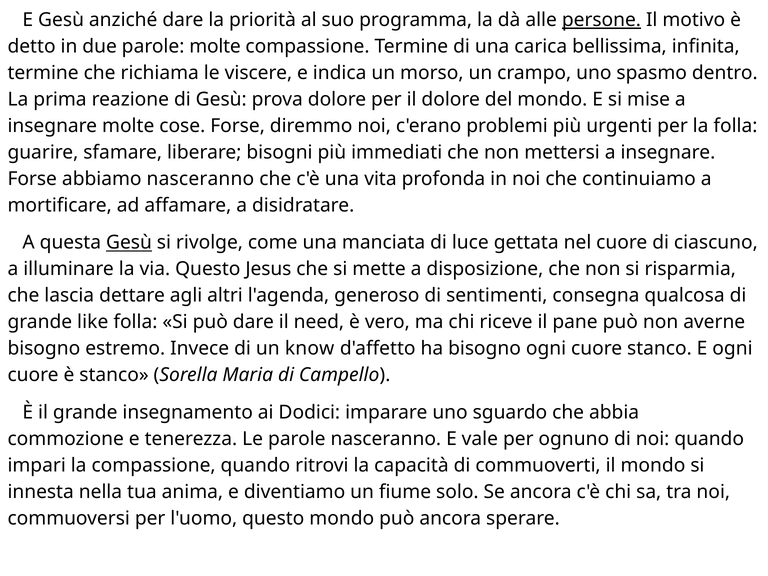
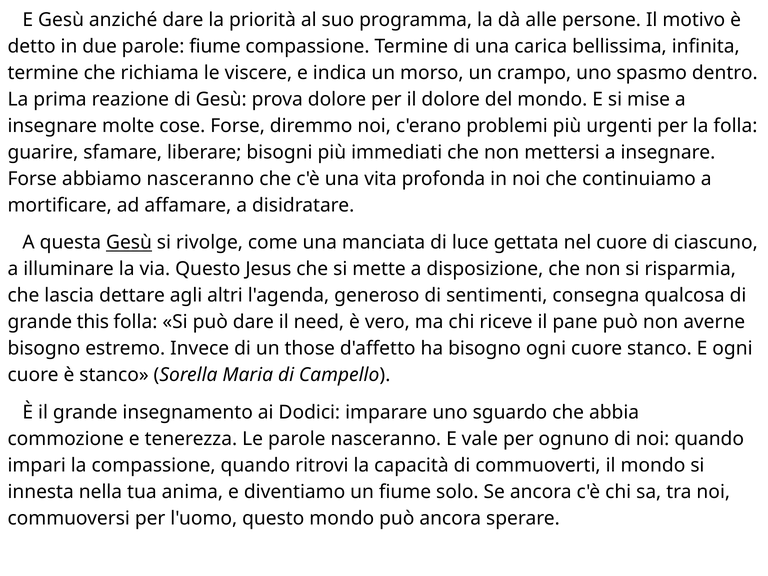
persone underline: present -> none (601, 20)
parole molte: molte -> fiume (215, 47)
like: like -> this (93, 322)
know: know -> those (310, 349)
